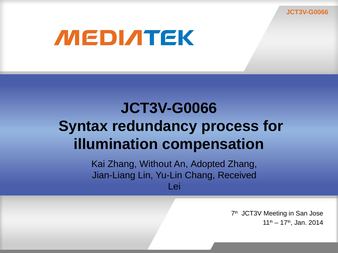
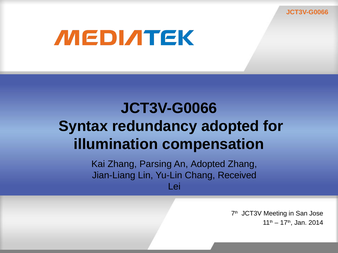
redundancy process: process -> adopted (230, 127)
Without: Without -> Parsing (156, 164)
